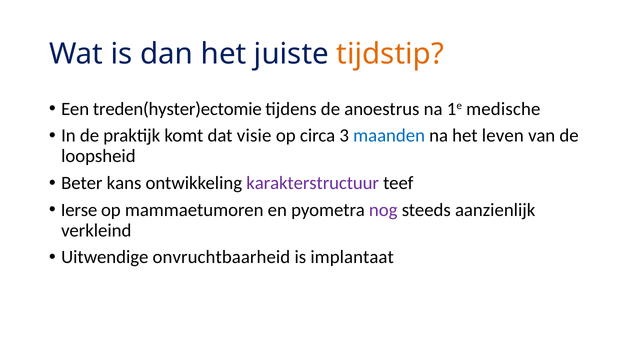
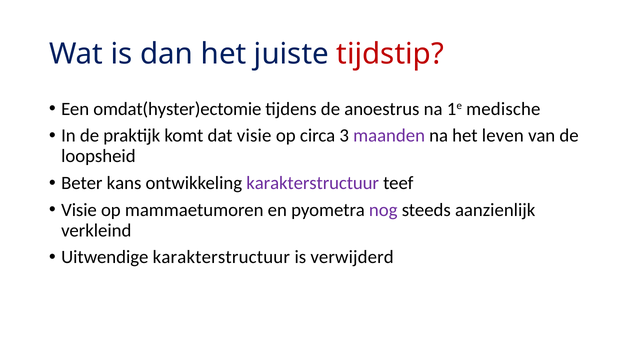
tijdstip colour: orange -> red (390, 54)
treden(hyster)ectomie: treden(hyster)ectomie -> omdat(hyster)ectomie (177, 109)
maanden colour: blue -> purple (389, 136)
Ierse: Ierse -> Visie (79, 210)
Uitwendige onvruchtbaarheid: onvruchtbaarheid -> karakterstructuur (221, 257)
implantaat: implantaat -> verwijderd (352, 257)
